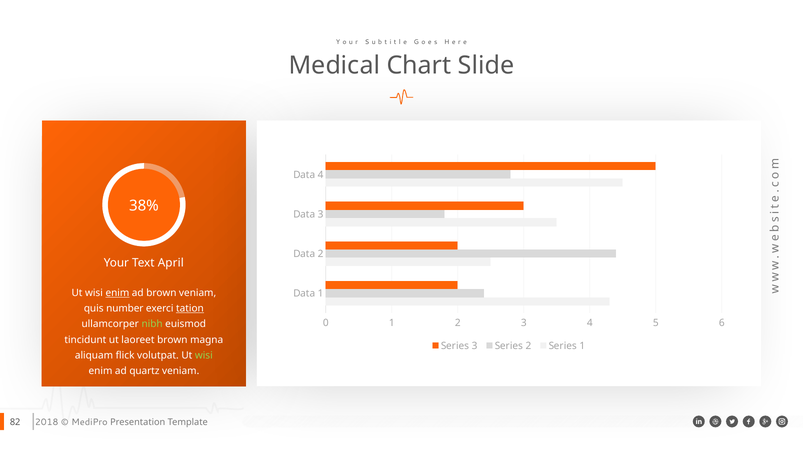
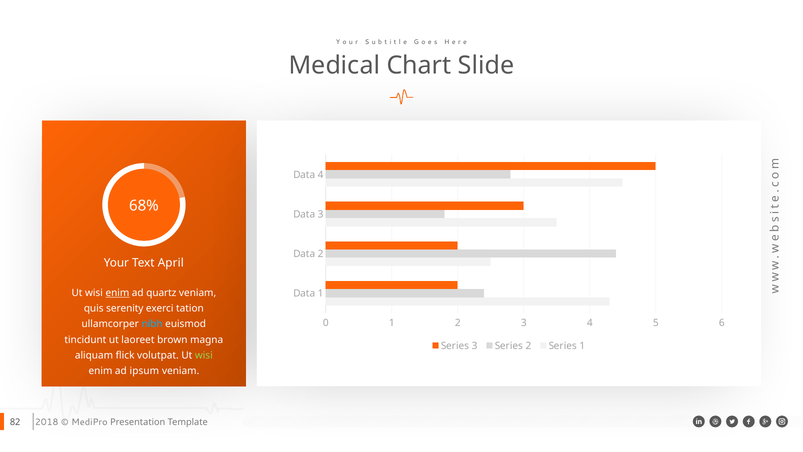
38%: 38% -> 68% (144, 206)
ad brown: brown -> quartz (161, 293)
number: number -> serenity (125, 308)
tation underline: present -> none (190, 308)
nibh colour: light green -> light blue (152, 324)
quartz: quartz -> ipsum (144, 371)
